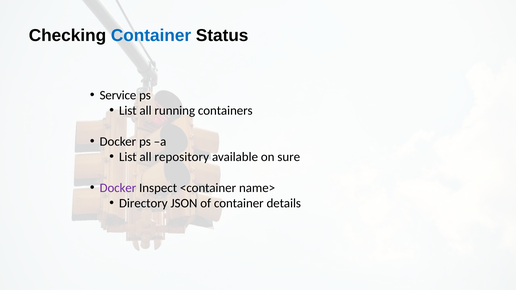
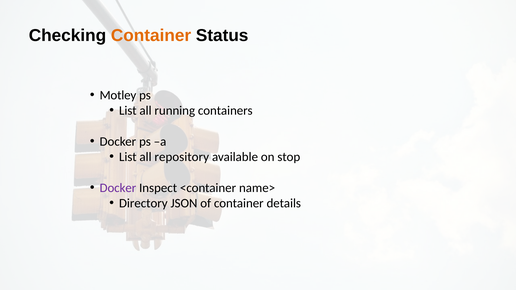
Container colour: blue -> orange (151, 35)
Service: Service -> Motley (118, 95)
sure: sure -> stop (289, 157)
